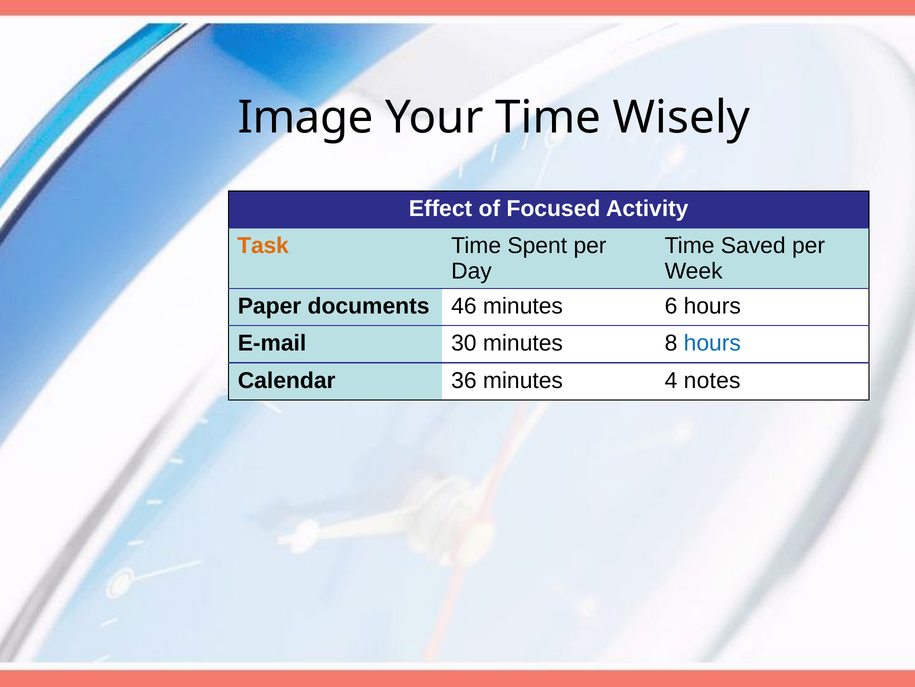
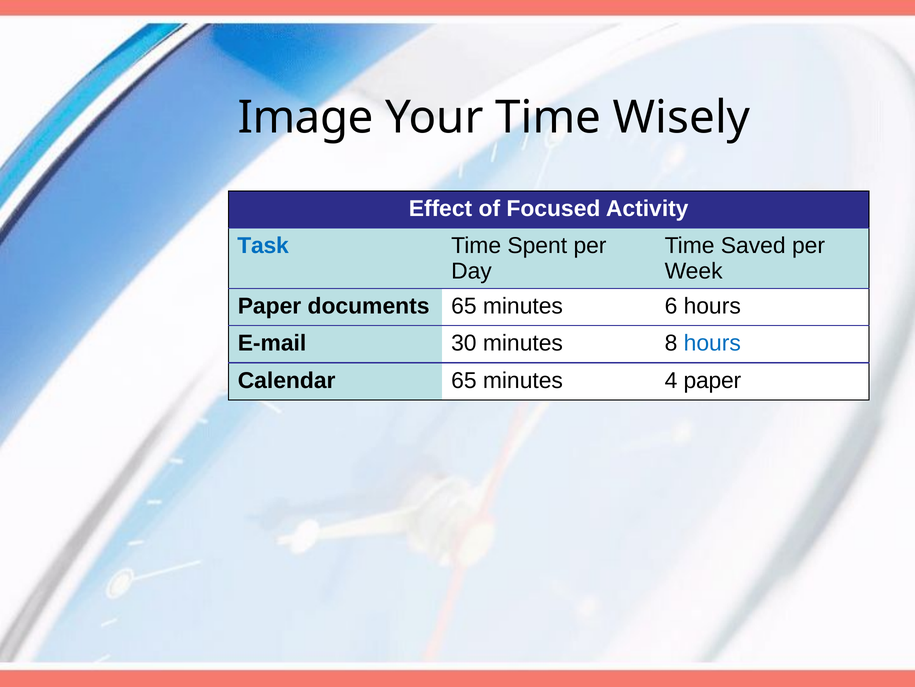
Task colour: orange -> blue (263, 246)
documents 46: 46 -> 65 (464, 306)
Calendar 36: 36 -> 65 (464, 380)
4 notes: notes -> paper (712, 380)
